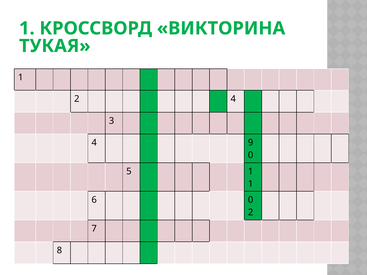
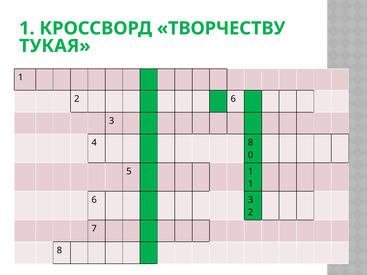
ВИКТОРИНА: ВИКТОРИНА -> ТВОРЧЕСТВУ (221, 28)
2 4: 4 -> 6 (233, 99)
4 9: 9 -> 8 (251, 143)
0: 0 -> 3 (251, 200)
